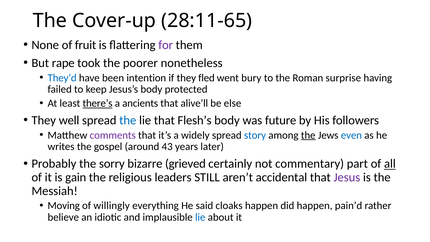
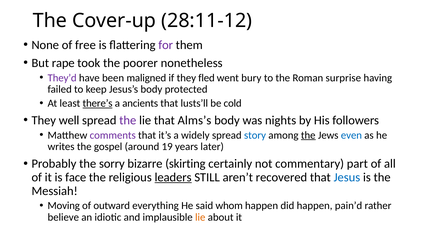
28:11-65: 28:11-65 -> 28:11-12 (207, 21)
fruit: fruit -> free (85, 45)
They’d colour: blue -> purple (62, 78)
intention: intention -> maligned (146, 78)
alive’ll: alive’ll -> lusts’ll (194, 103)
else: else -> cold (233, 103)
the colour: blue -> purple (128, 120)
Flesh’s: Flesh’s -> Alms’s (194, 120)
future: future -> nights (281, 120)
43: 43 -> 19 (167, 147)
grieved: grieved -> skirting (185, 164)
all underline: present -> none (390, 164)
gain: gain -> face (76, 177)
leaders underline: none -> present (173, 177)
accidental: accidental -> recovered (281, 177)
Jesus colour: purple -> blue (347, 177)
willingly: willingly -> outward (112, 206)
cloaks: cloaks -> whom (229, 206)
lie colour: blue -> orange (200, 217)
